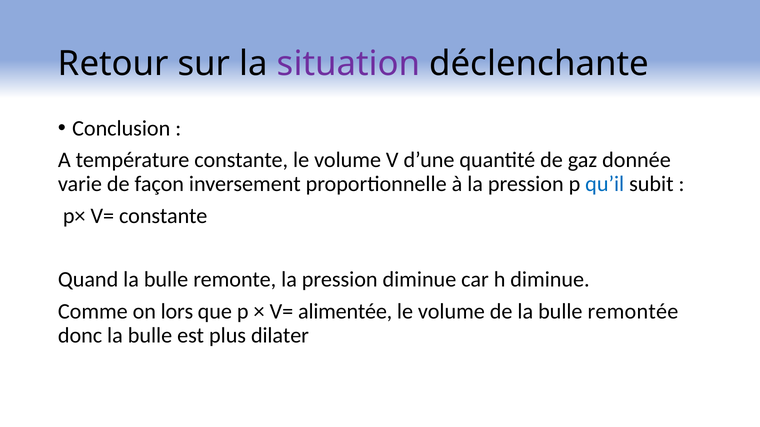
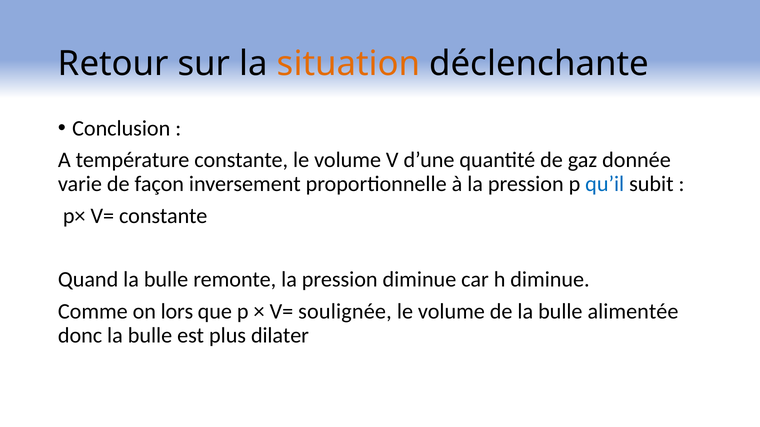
situation colour: purple -> orange (349, 64)
alimentée: alimentée -> soulignée (345, 312)
remontée: remontée -> alimentée (633, 312)
